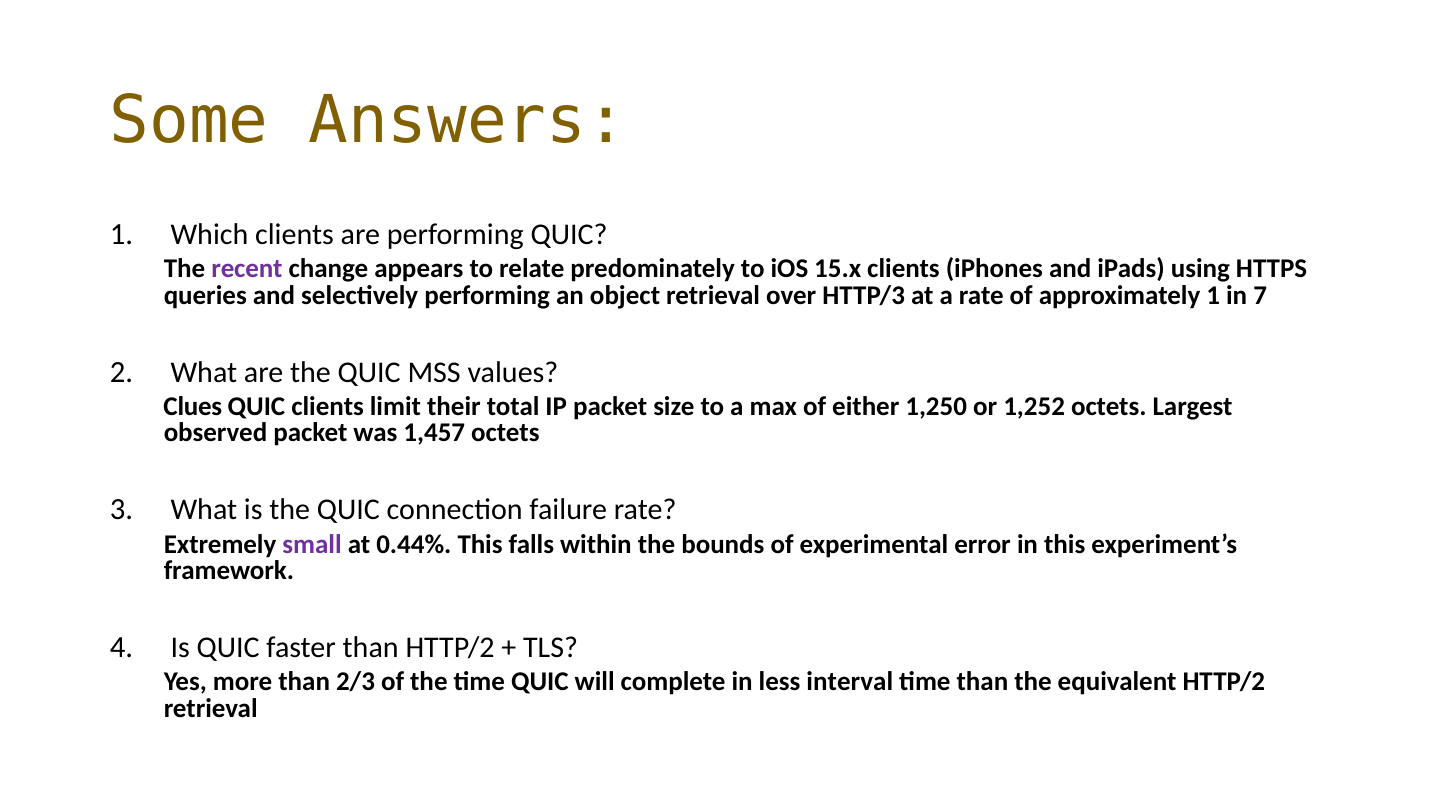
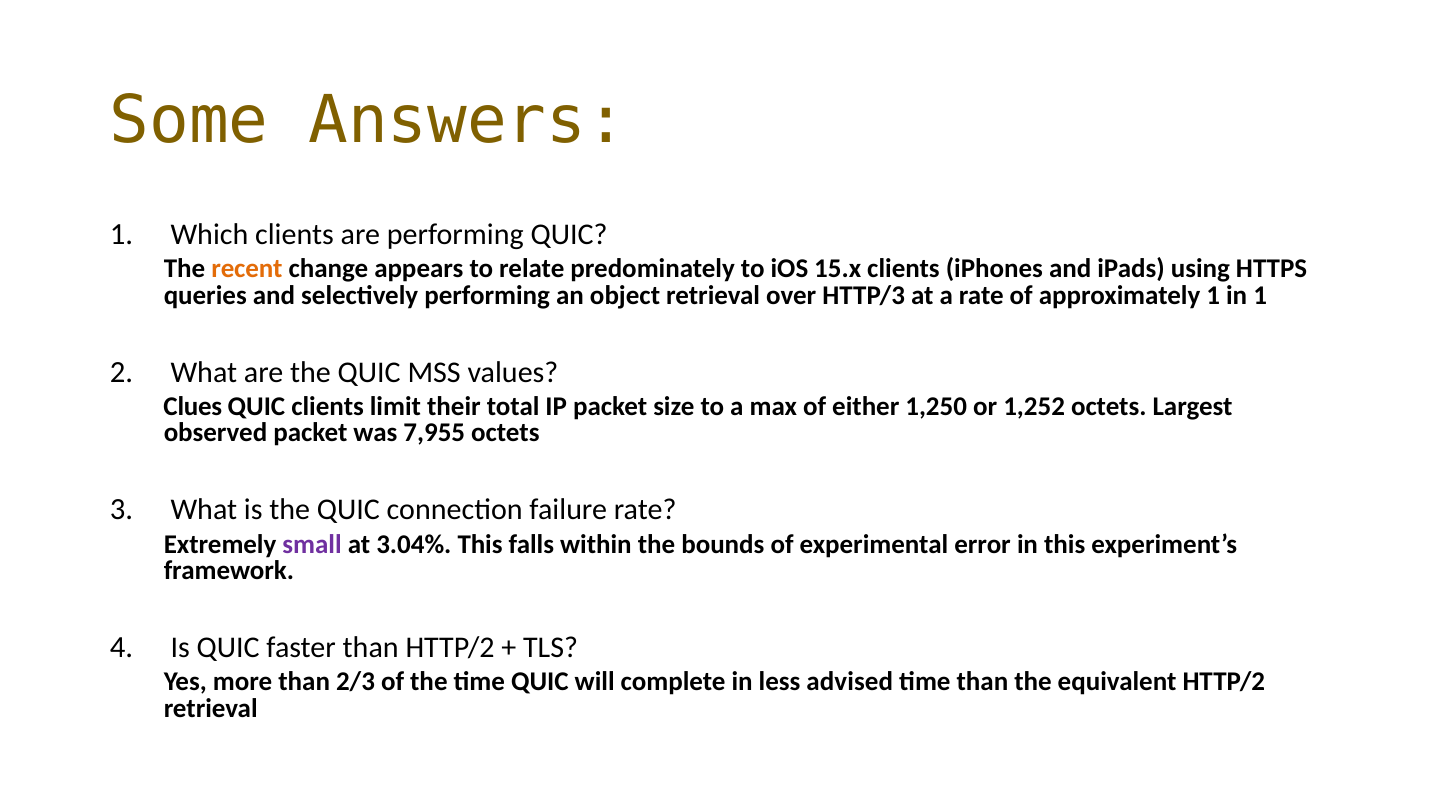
recent colour: purple -> orange (247, 269)
in 7: 7 -> 1 (1260, 295)
1,457: 1,457 -> 7,955 (434, 433)
0.44%: 0.44% -> 3.04% (414, 544)
interval: interval -> advised (850, 682)
